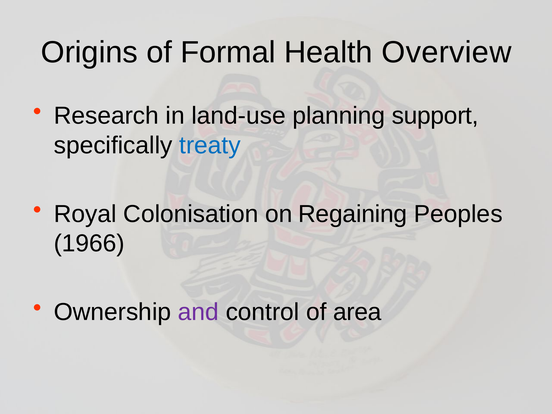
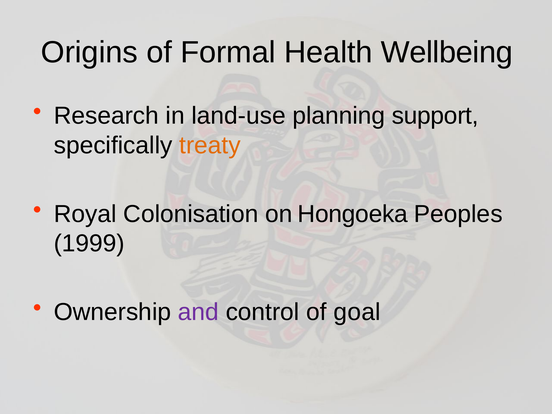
Overview: Overview -> Wellbeing (447, 52)
treaty colour: blue -> orange (210, 145)
Regaining: Regaining -> Hongoeka (353, 214)
1966: 1966 -> 1999 (89, 243)
area: area -> goal (357, 312)
